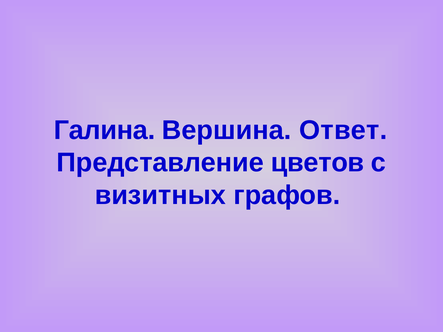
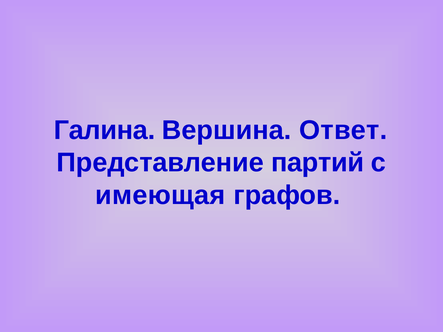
цветов: цветов -> партий (318, 163)
визитных: визитных -> имеющая (160, 195)
